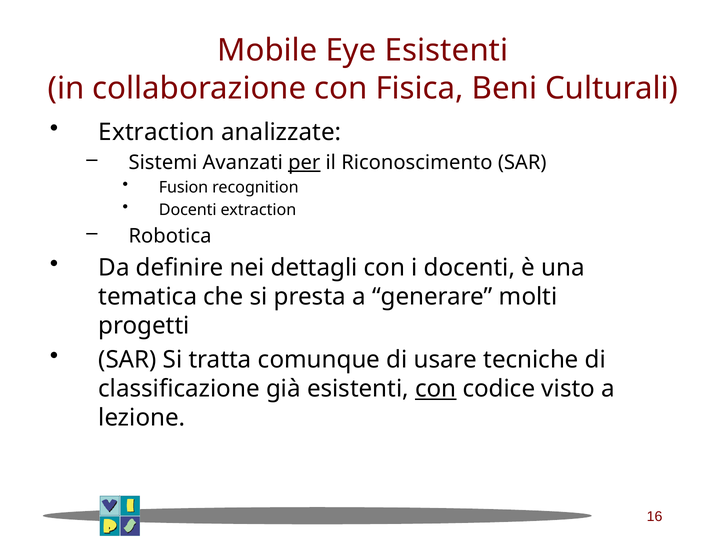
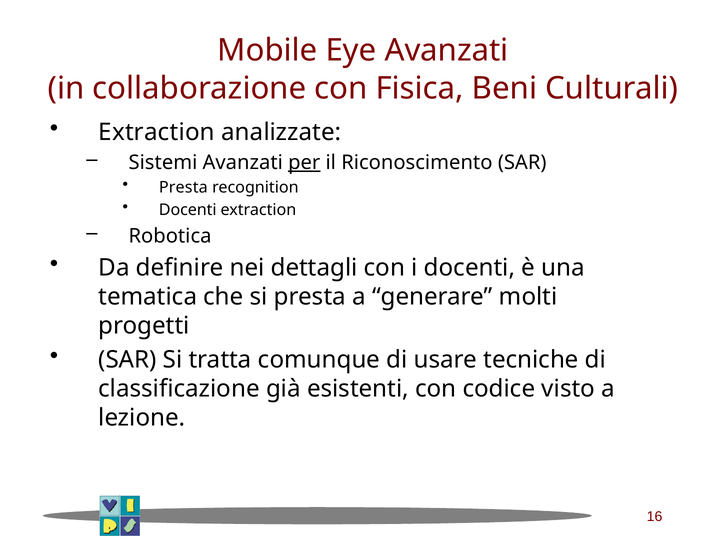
Eye Esistenti: Esistenti -> Avanzati (447, 51)
Fusion: Fusion -> Presta (183, 187)
con underline: present -> none (436, 388)
